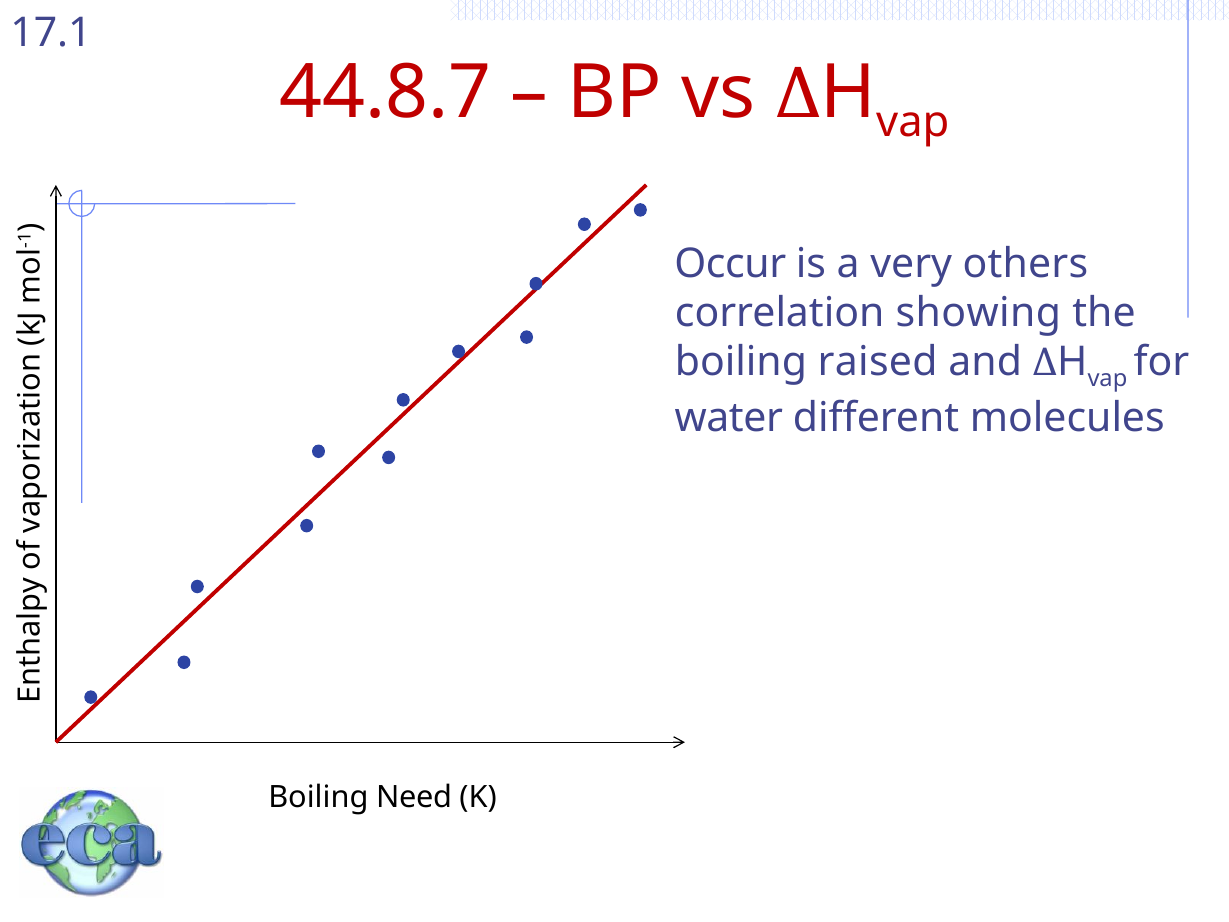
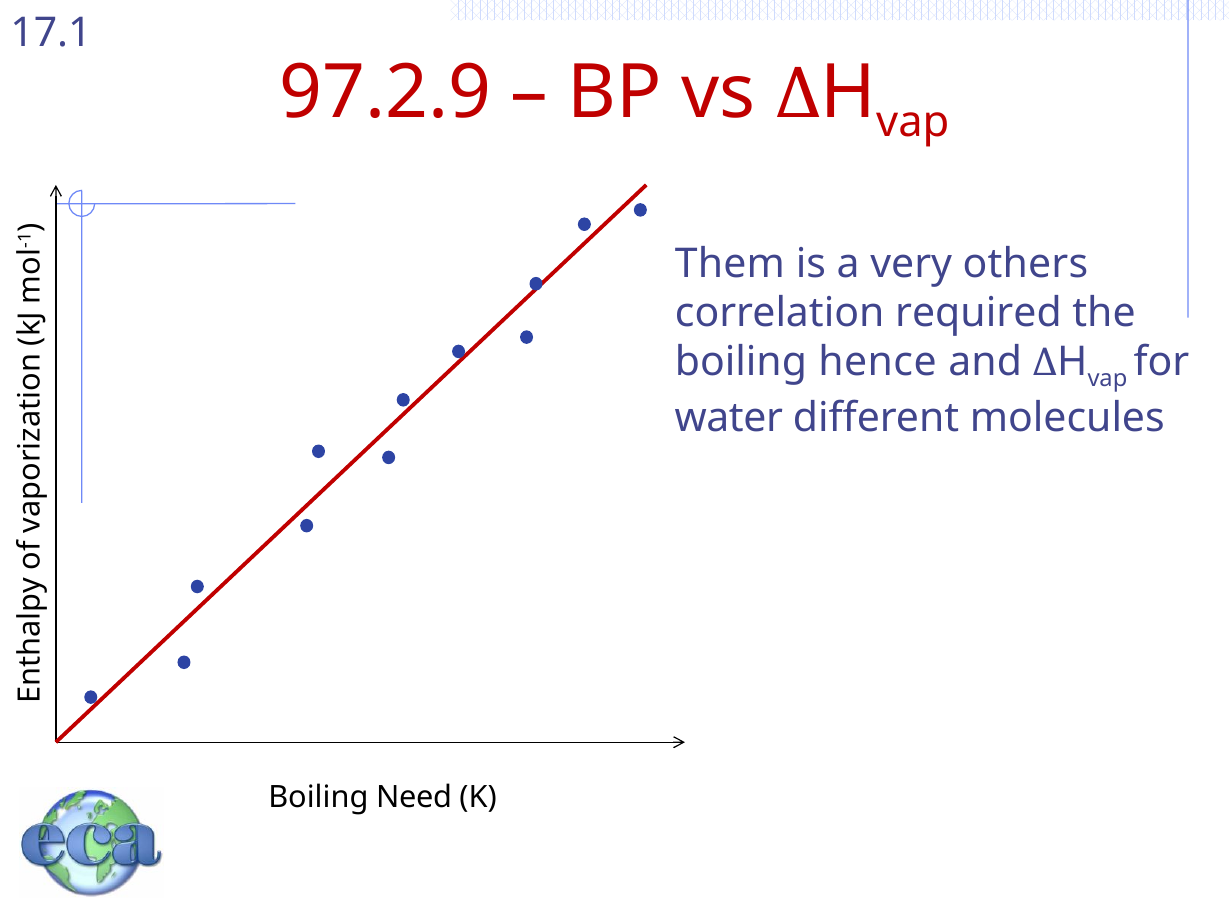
44.8.7: 44.8.7 -> 97.2.9 (385, 93)
Occur: Occur -> Them (730, 264)
showing: showing -> required (978, 313)
raised: raised -> hence (878, 362)
